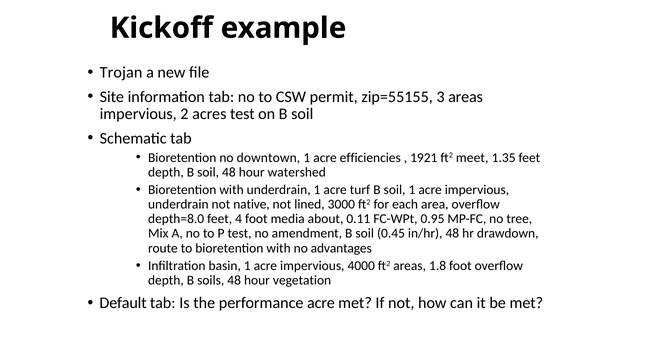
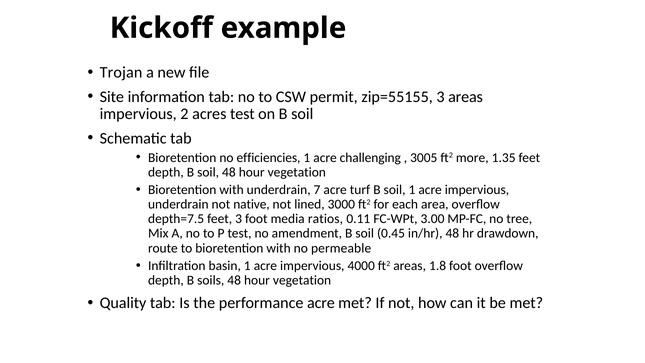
downtown: downtown -> efficiencies (269, 158)
efficiencies: efficiencies -> challenging (370, 158)
1921: 1921 -> 3005 (424, 158)
meet: meet -> more (472, 158)
soil 48 hour watershed: watershed -> vegetation (297, 172)
underdrain 1: 1 -> 7 (317, 190)
depth=8.0: depth=8.0 -> depth=7.5 (176, 219)
feet 4: 4 -> 3 (239, 219)
about: about -> ratios (325, 219)
0.95: 0.95 -> 3.00 (433, 219)
advantages: advantages -> permeable (341, 248)
Default: Default -> Quality (123, 303)
